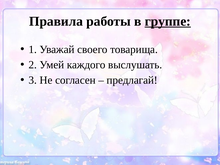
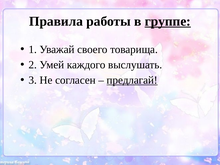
предлагай underline: none -> present (132, 80)
